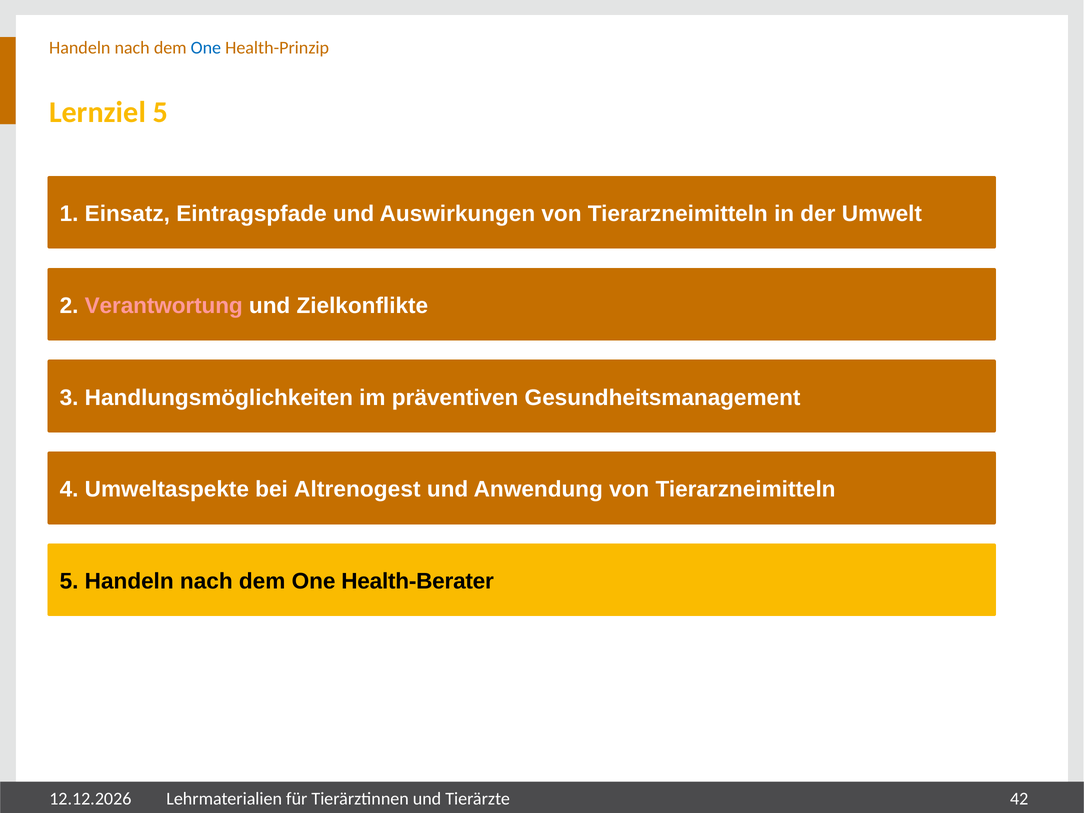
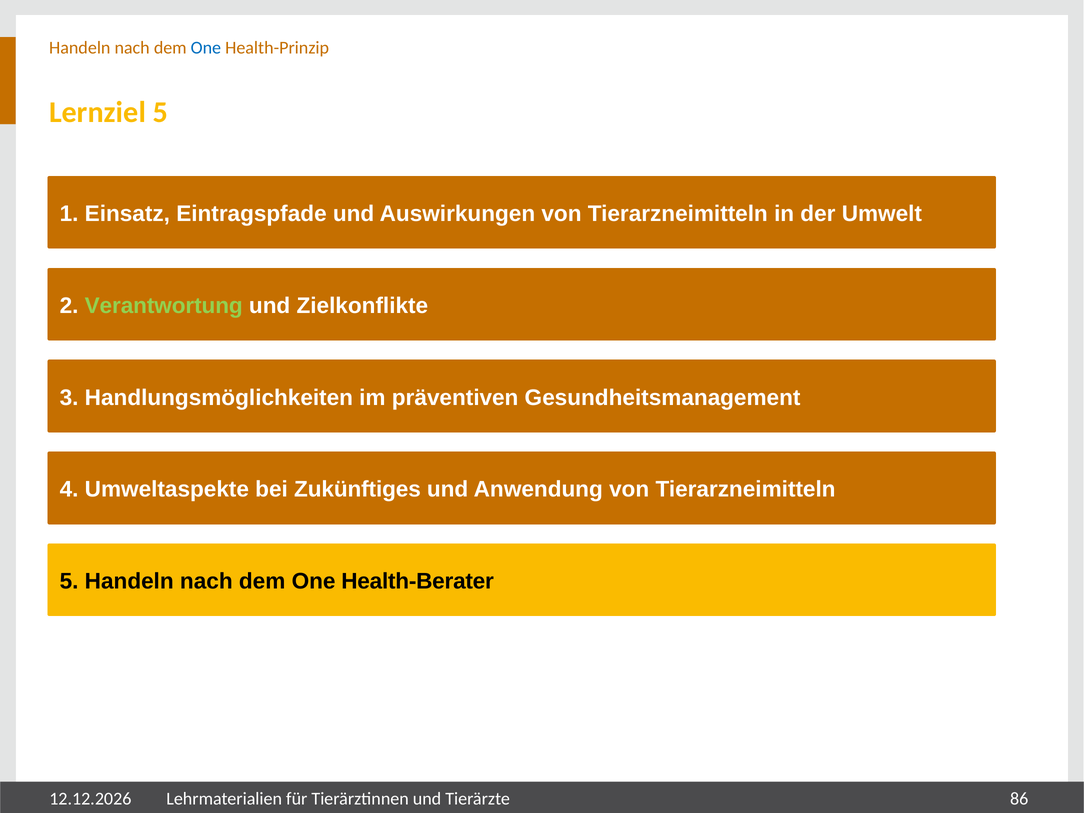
Verantwortung colour: pink -> light green (164, 306)
Altrenogest: Altrenogest -> Zukünftiges (357, 490)
42: 42 -> 86 (1019, 799)
